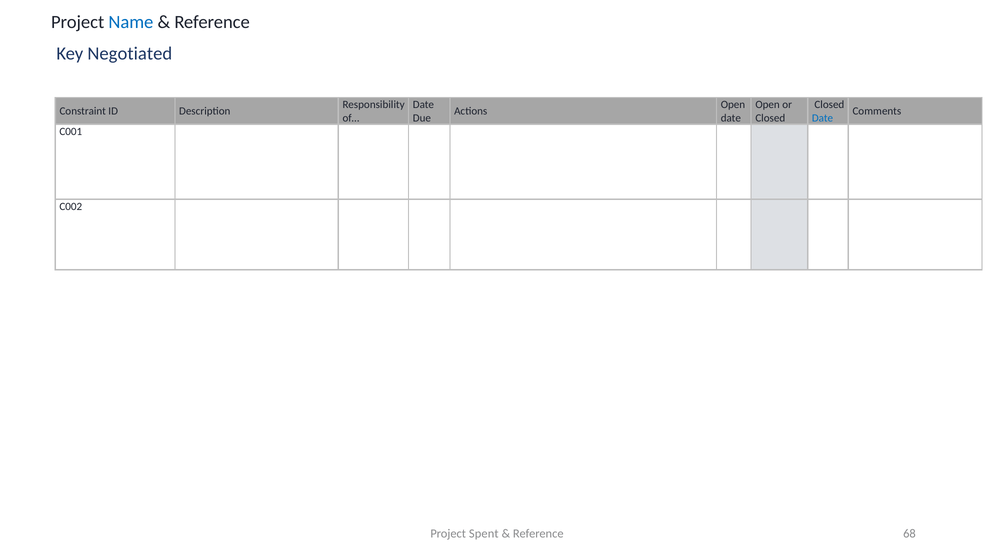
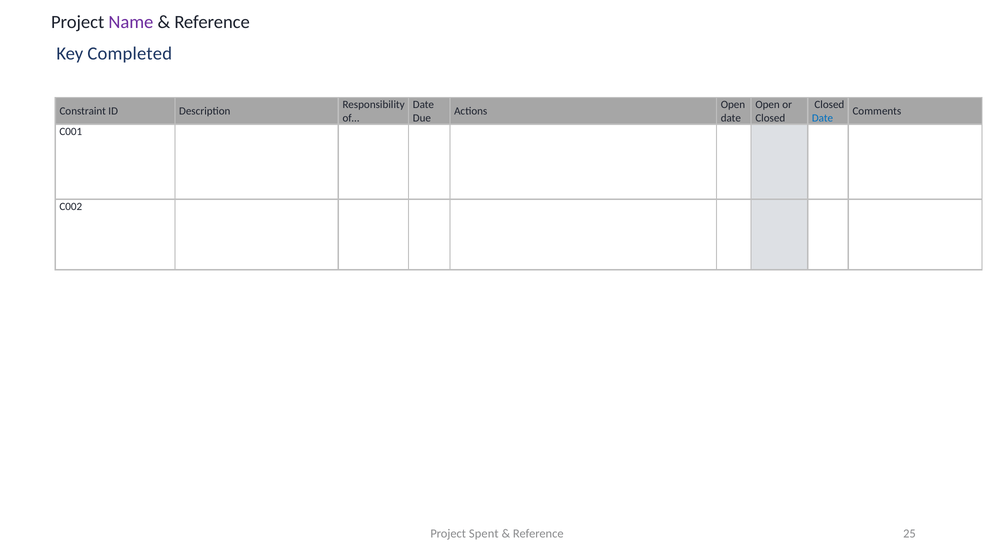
Name colour: blue -> purple (131, 22)
Negotiated: Negotiated -> Completed (130, 53)
68: 68 -> 25 (909, 534)
